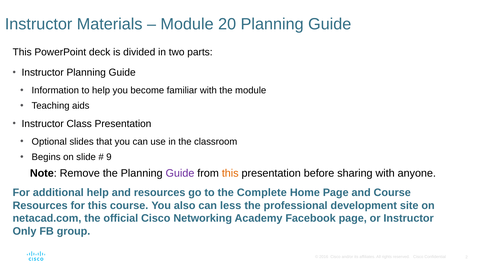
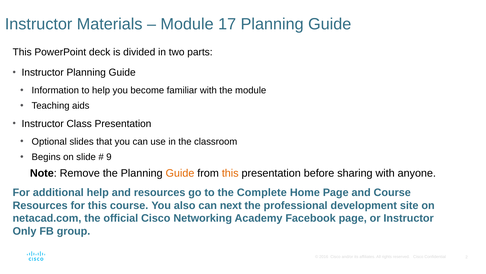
20: 20 -> 17 (227, 24)
Guide colour: purple -> orange (180, 173)
less: less -> next (231, 205)
